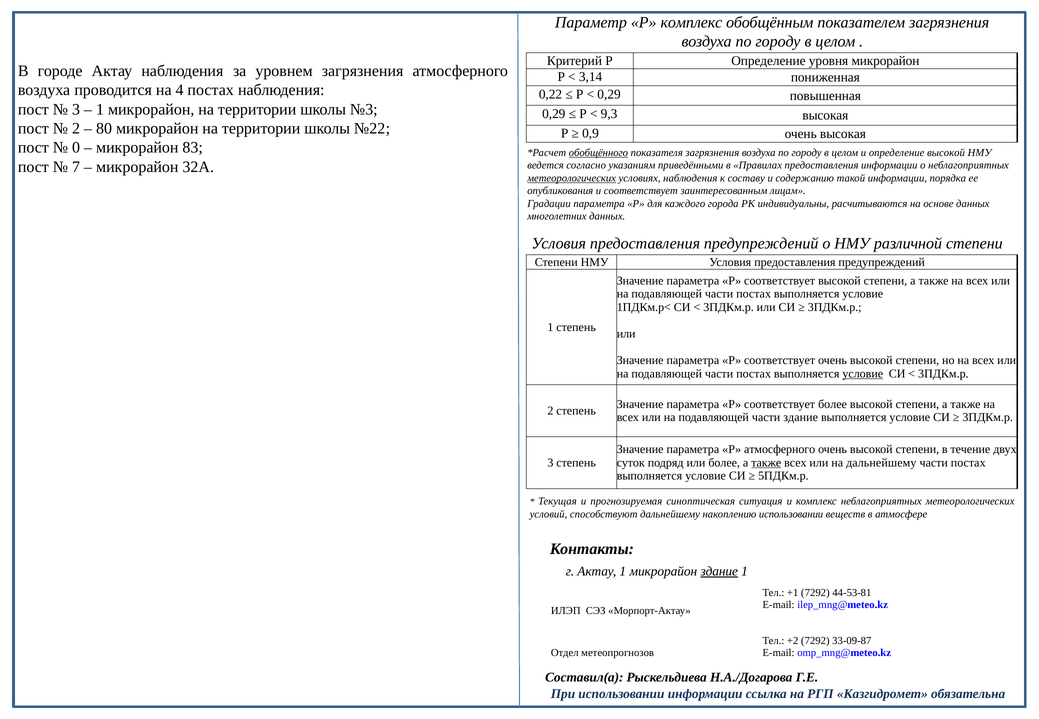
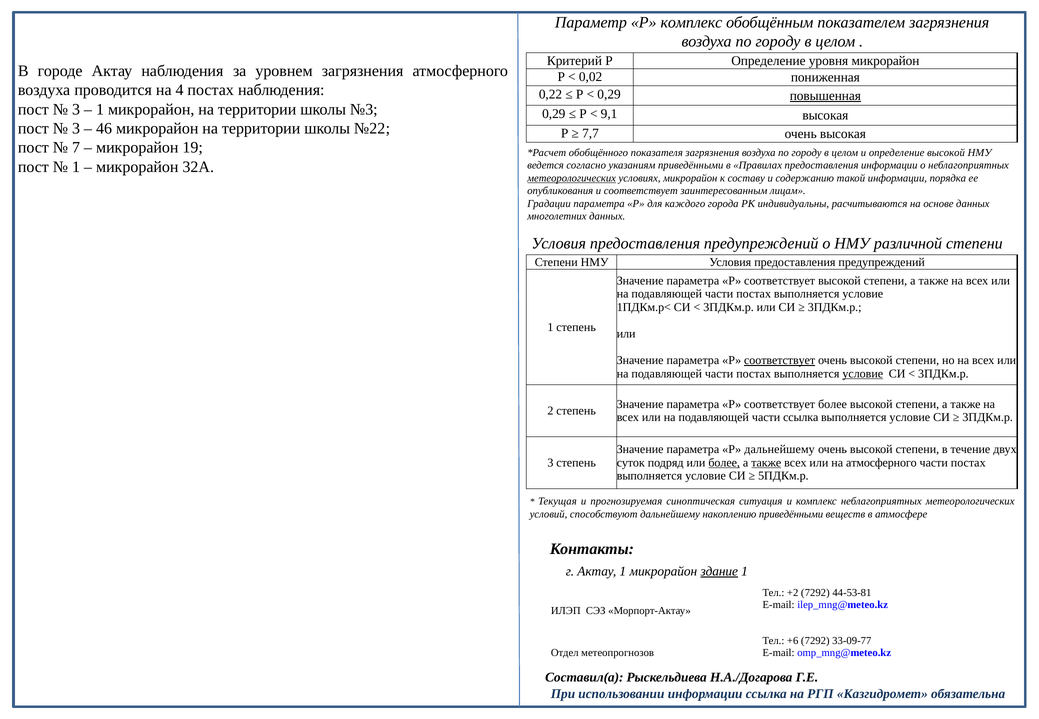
3,14: 3,14 -> 0,02 (591, 77)
повышенная underline: none -> present (825, 96)
9,3: 9,3 -> 9,1 (609, 114)
2: 2 -> 3 (76, 128)
80: 80 -> 46 (104, 128)
0,9: 0,9 -> 7,7 (591, 134)
0: 0 -> 7 (76, 148)
83: 83 -> 19 (193, 148)
обобщённого underline: present -> none (598, 153)
7: 7 -> 1 (76, 167)
условиях наблюдения: наблюдения -> микрорайон (690, 178)
соответствует underline: none -> present (780, 360)
части здание: здание -> ссылка (801, 418)
Р атмосферного: атмосферного -> дальнейшему (780, 450)
более underline: none -> present (724, 463)
на дальнейшему: дальнейшему -> атмосферного (881, 463)
накоплению использовании: использовании -> приведёнными (791, 514)
+1: +1 -> +2 (793, 593)
+2: +2 -> +6 (793, 641)
33-09-87: 33-09-87 -> 33-09-77 (852, 641)
